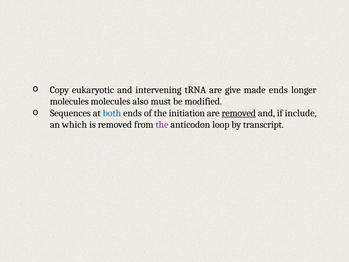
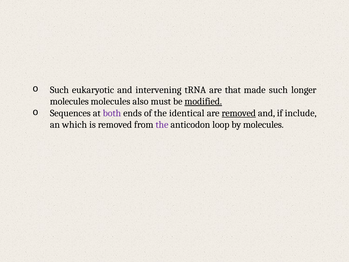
Copy: Copy -> Such (59, 90)
give: give -> that (233, 90)
made ends: ends -> such (278, 90)
modified underline: none -> present (203, 101)
both colour: blue -> purple (112, 113)
initiation: initiation -> identical (187, 113)
by transcript: transcript -> molecules (263, 125)
